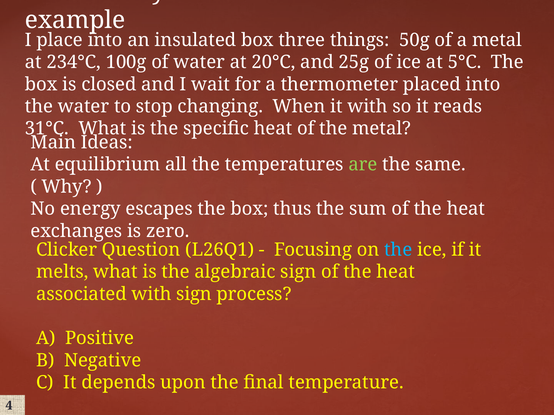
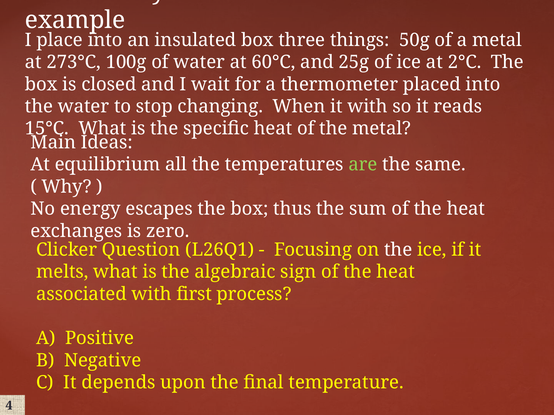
234°C: 234°C -> 273°C (74, 62)
20°C: 20°C -> 60°C (274, 62)
5°C: 5°C -> 2°C (465, 62)
31°C: 31°C -> 15°C (47, 129)
the colour: light blue -> white (398, 250)
with sign: sign -> first (194, 294)
